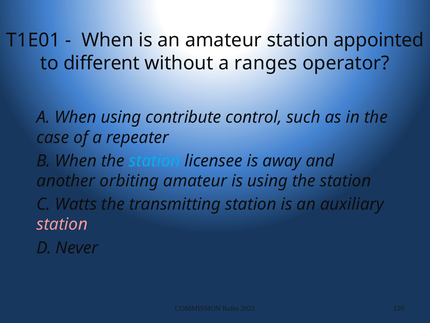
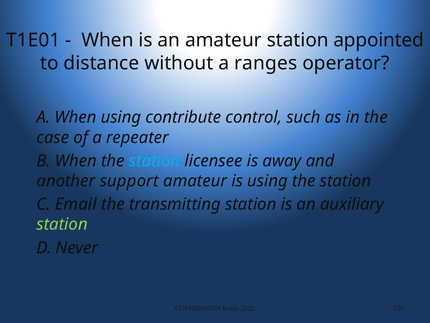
different: different -> distance (101, 63)
orbiting: orbiting -> support (129, 181)
Watts: Watts -> Email (76, 204)
station colour: pink -> light green (62, 224)
